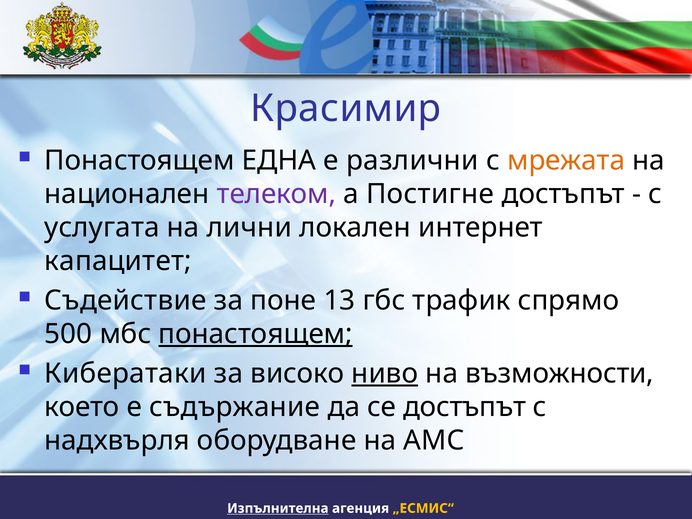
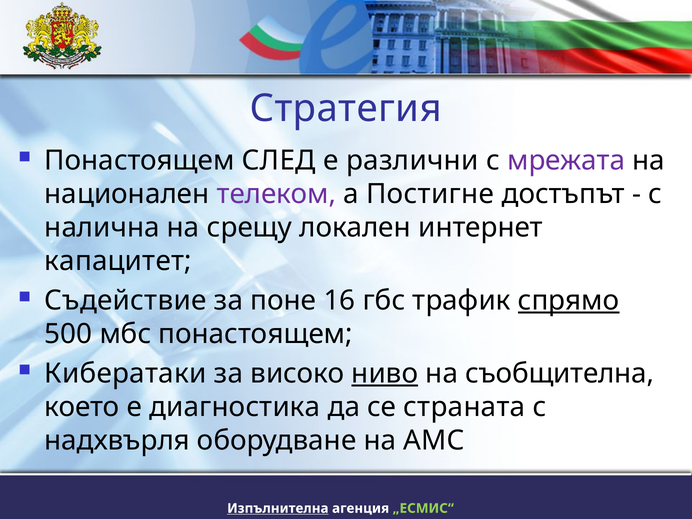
Красимир: Красимир -> Стратегия (346, 108)
ЕДНА: ЕДНА -> СЛЕД (279, 161)
мрежата colour: orange -> purple (566, 161)
услугата: услугата -> налична (102, 227)
лични: лични -> срещу (249, 227)
13: 13 -> 16 (339, 301)
спрямо underline: none -> present (569, 301)
понастоящем underline: present -> none (256, 334)
възможности: възможности -> съобщителна (560, 374)
съдържание: съдържание -> диагностика (235, 407)
се достъпът: достъпът -> страната (464, 407)
„ЕСМИС“ colour: yellow -> light green (423, 508)
